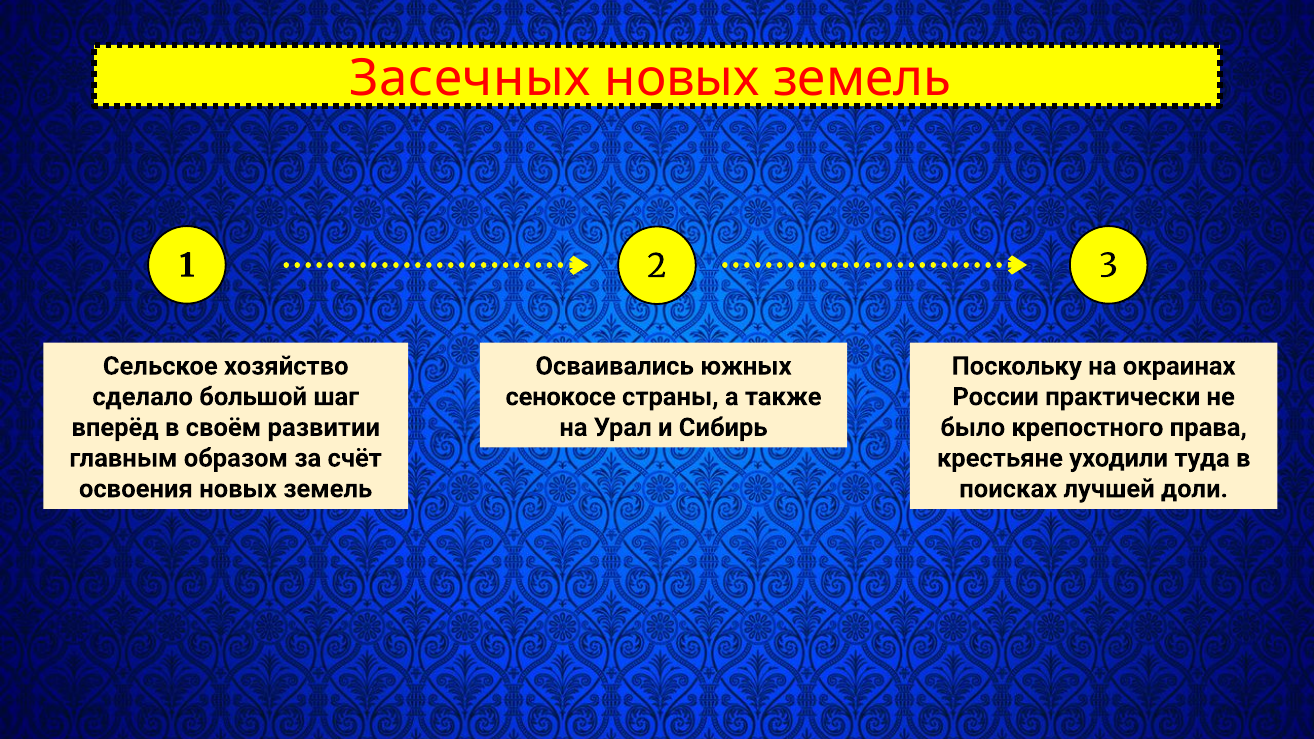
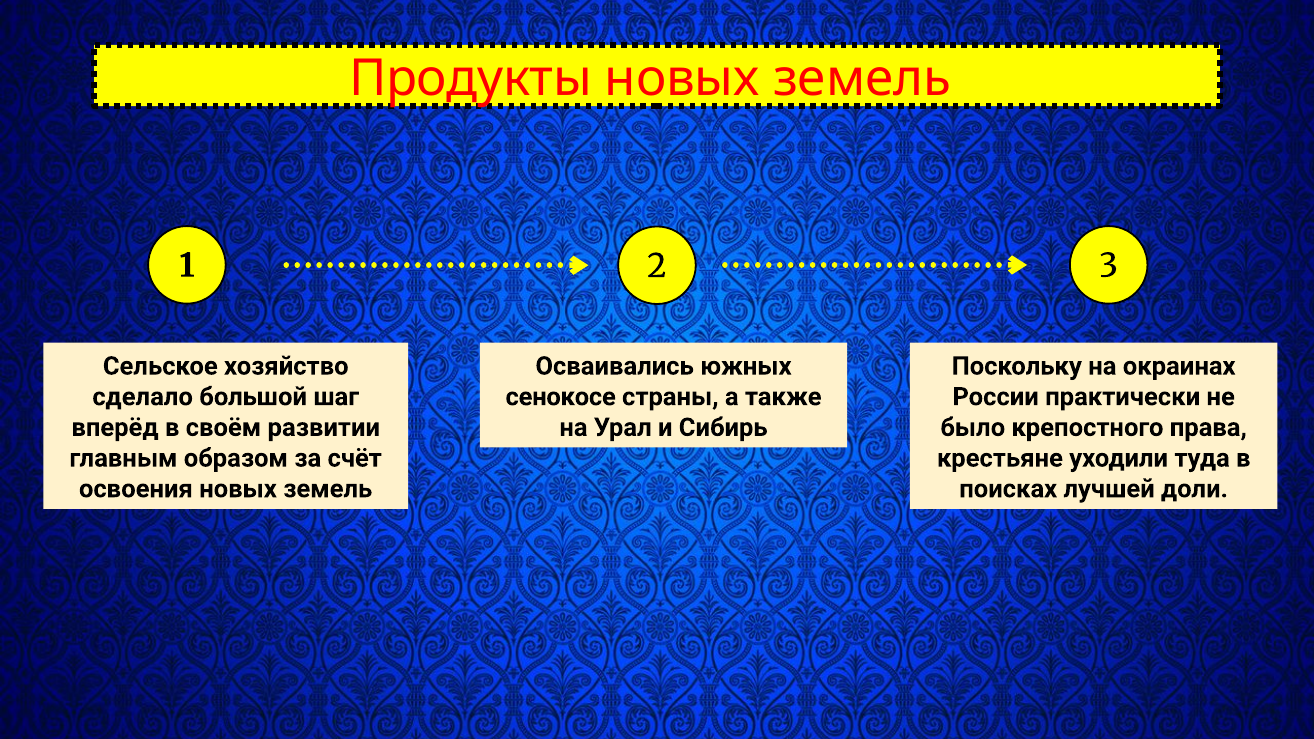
Засечных: Засечных -> Продукты (471, 79)
